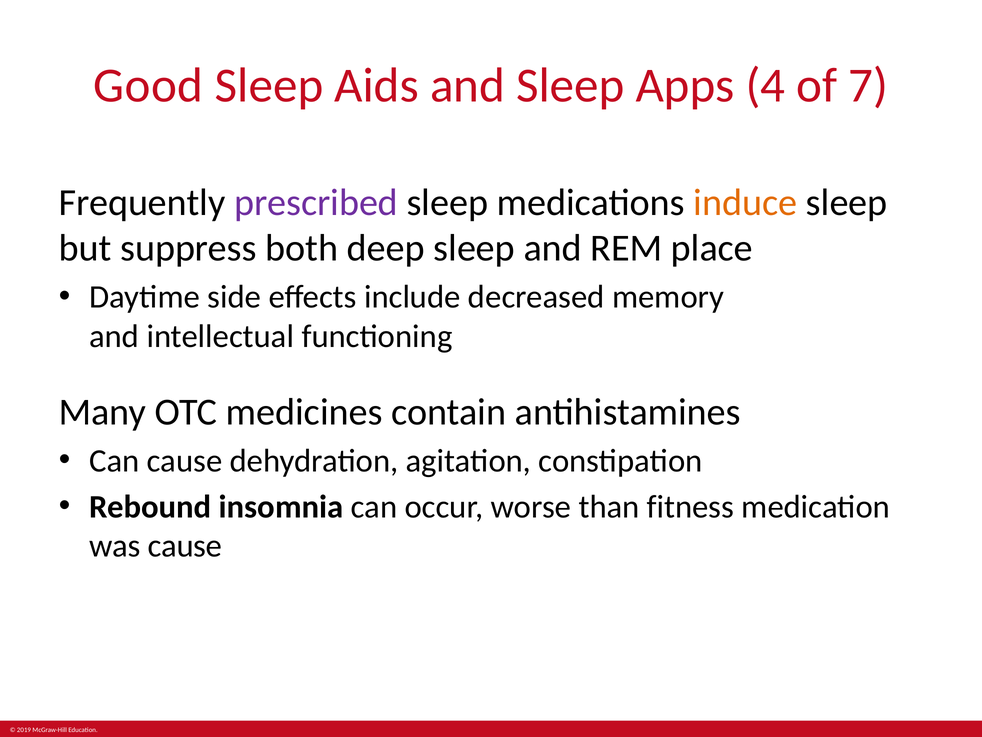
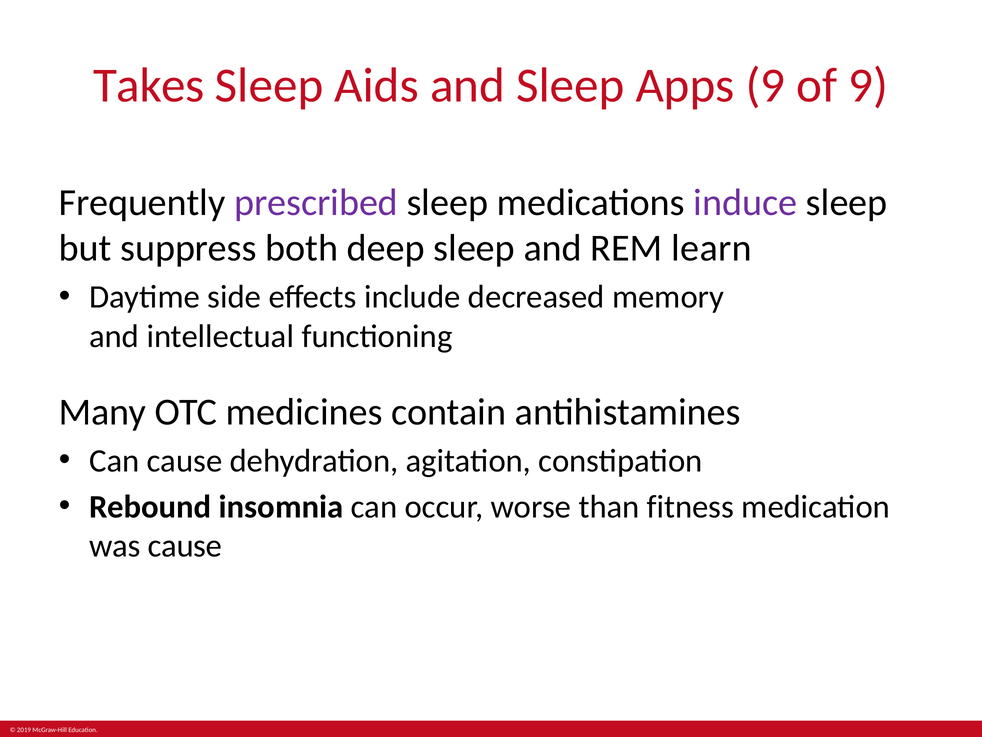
Good: Good -> Takes (149, 85)
Apps 4: 4 -> 9 (765, 85)
of 7: 7 -> 9 (868, 85)
induce colour: orange -> purple (745, 202)
place: place -> learn (712, 248)
